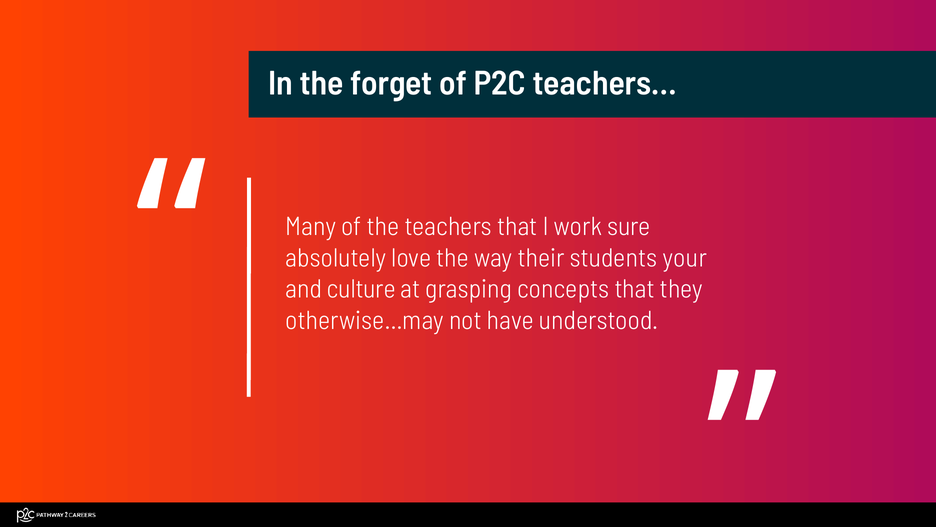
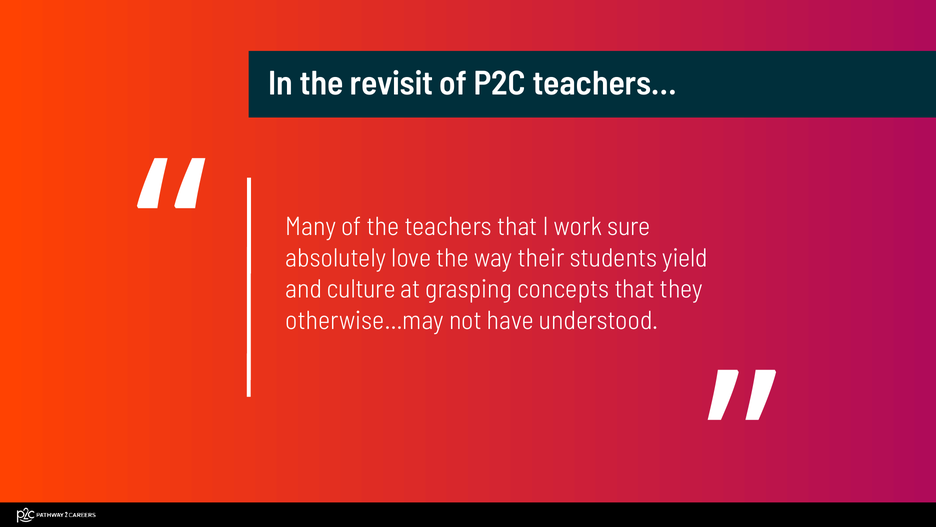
forget: forget -> revisit (392, 84)
your: your -> yield (685, 258)
